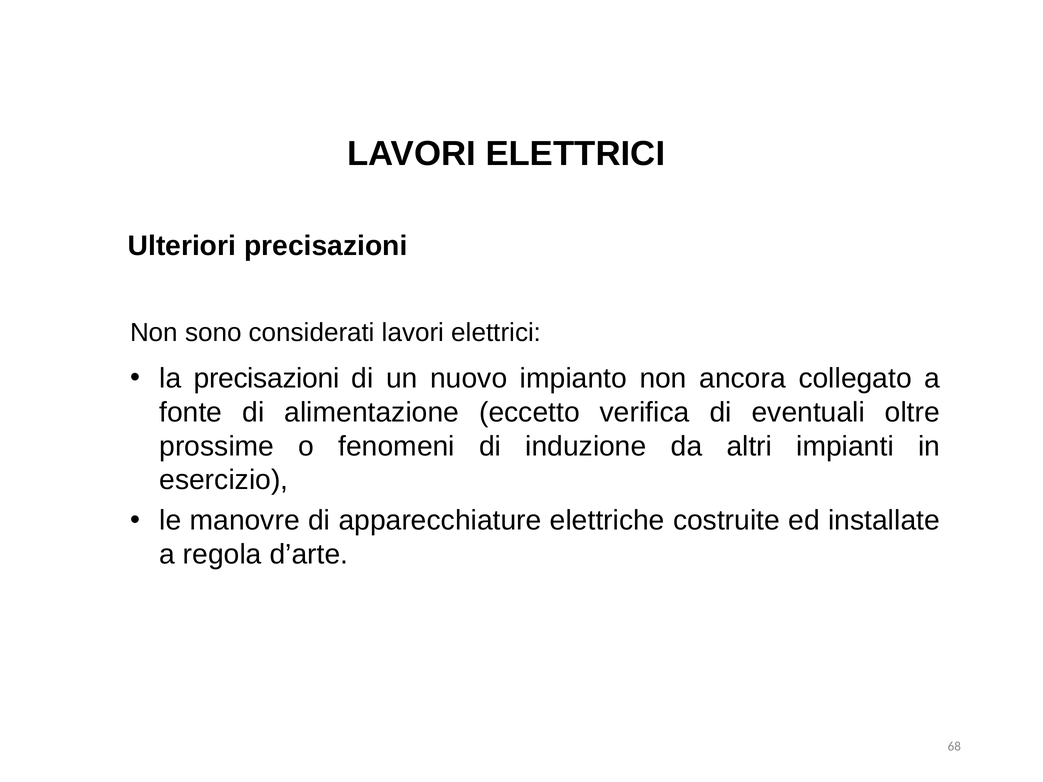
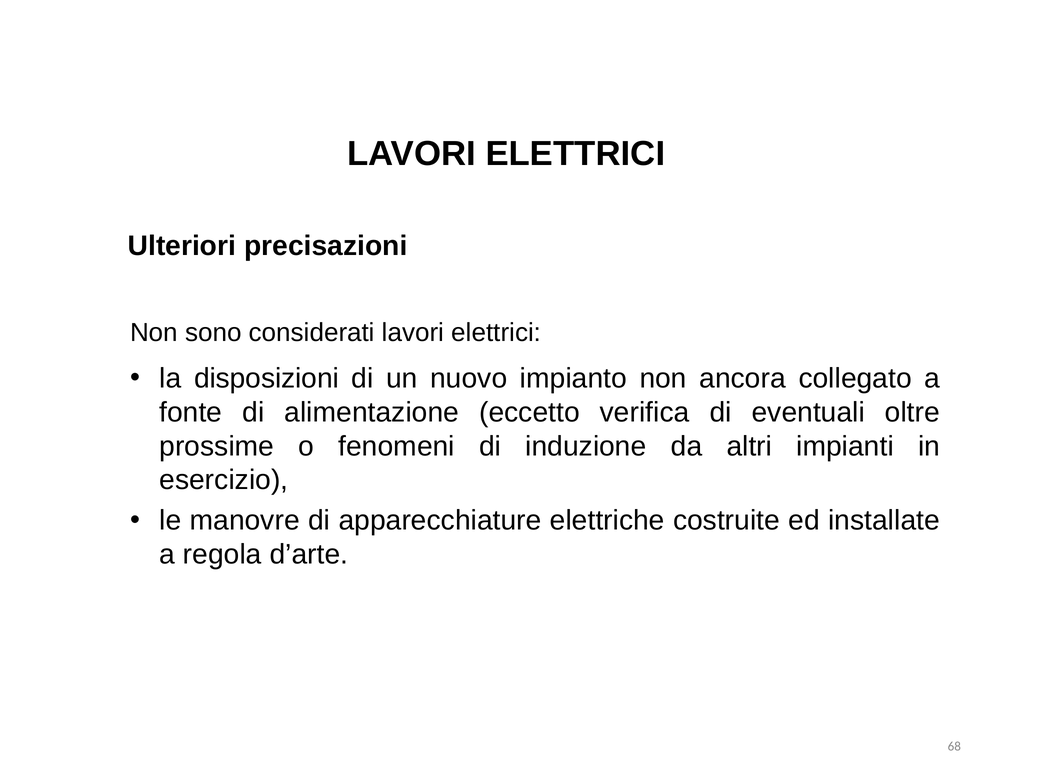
la precisazioni: precisazioni -> disposizioni (266, 379)
